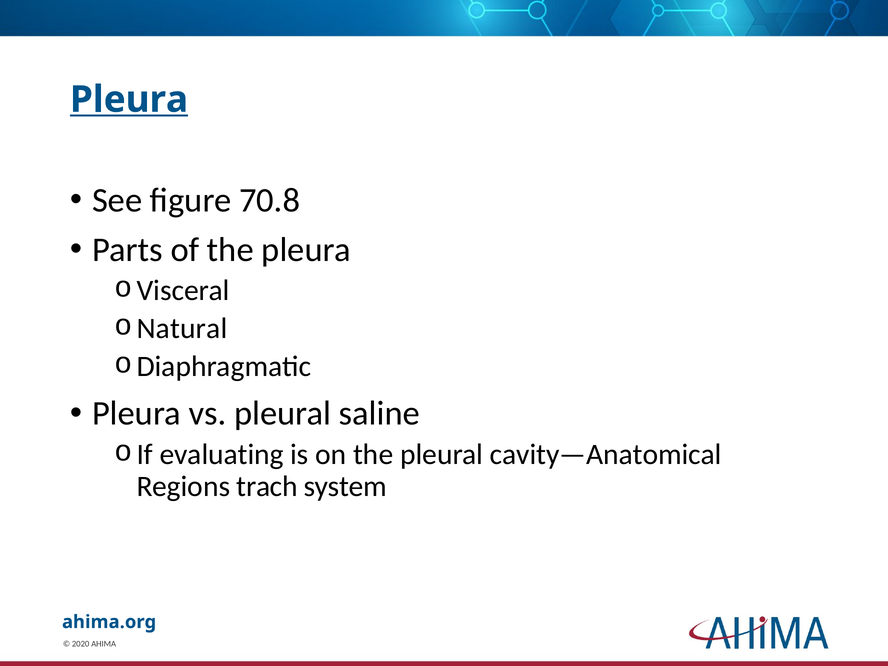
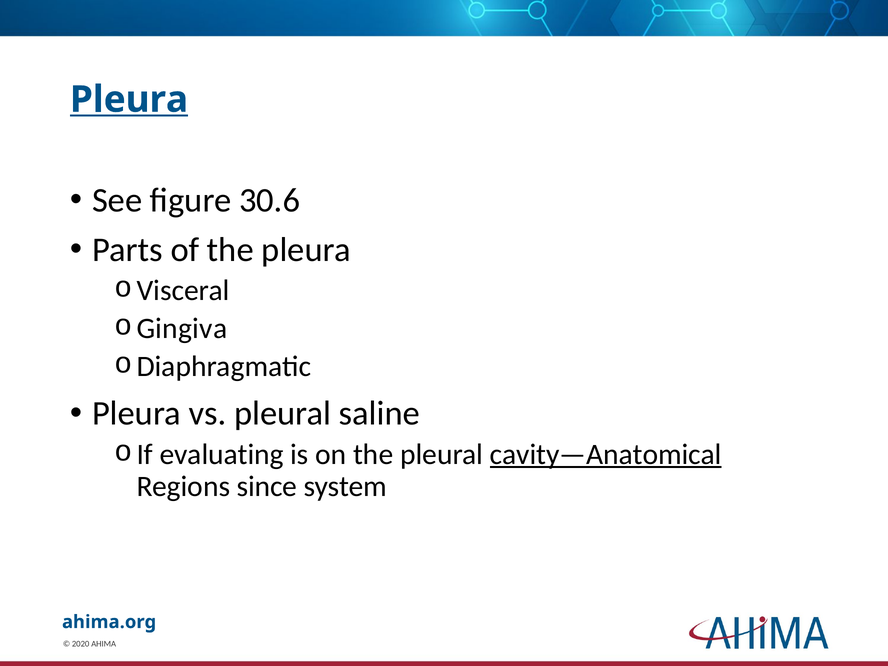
70.8: 70.8 -> 30.6 (270, 200)
Natural: Natural -> Gingiva (182, 329)
cavity—Anatomical underline: none -> present (606, 454)
trach: trach -> since (267, 486)
